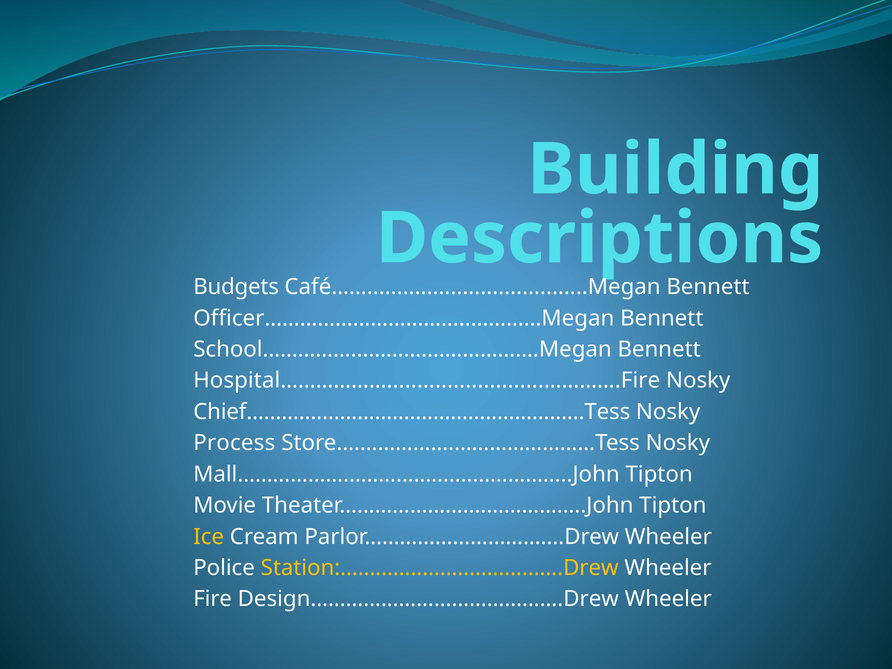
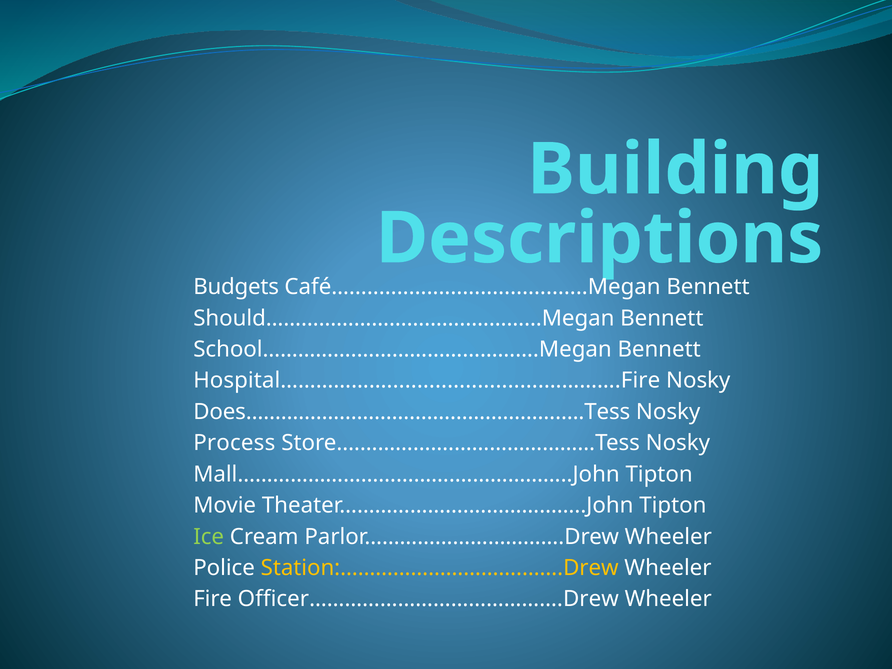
Officer……………………………..…………Megan: Officer……………………………..…………Megan -> Should……………………………..…………Megan (404, 318)
Chief……………………….…….…………………..Tess: Chief……………………….…….…………………..Tess -> Does……………………….…….…………………..Tess (412, 412)
Ice colour: yellow -> light green (209, 537)
Design…………………………………….Drew: Design…………………………………….Drew -> Officer…………………………………….Drew (428, 599)
